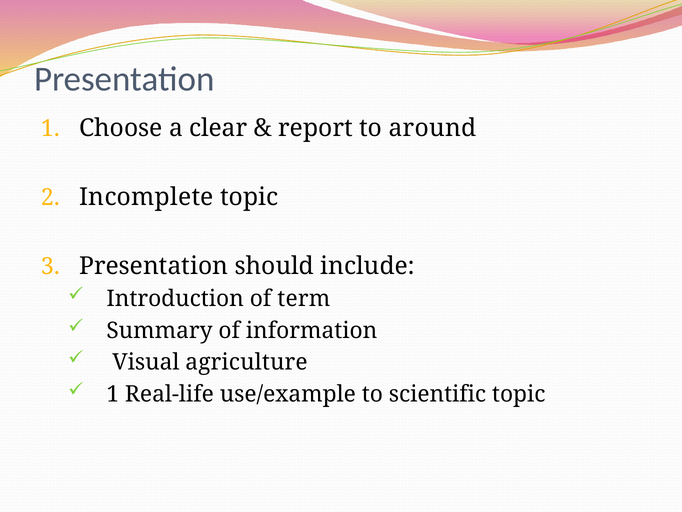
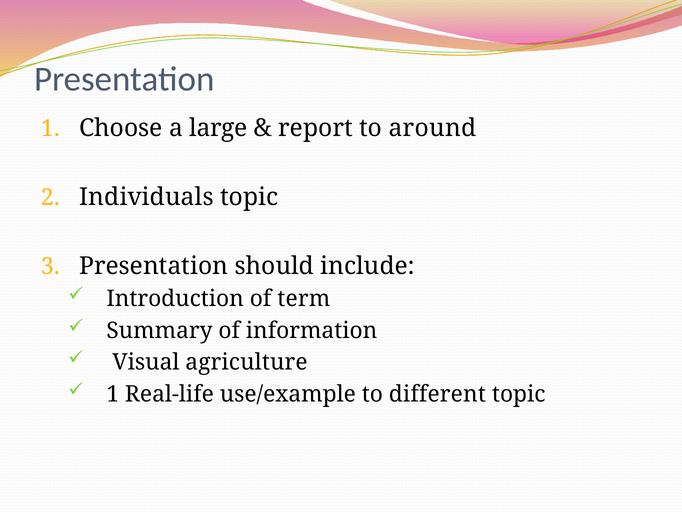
clear: clear -> large (218, 128)
Incomplete: Incomplete -> Individuals (146, 197)
scientific: scientific -> different (437, 394)
